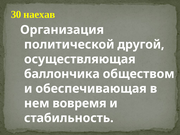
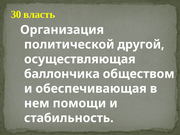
наехав: наехав -> власть (39, 14)
вовремя: вовремя -> помощи (79, 103)
